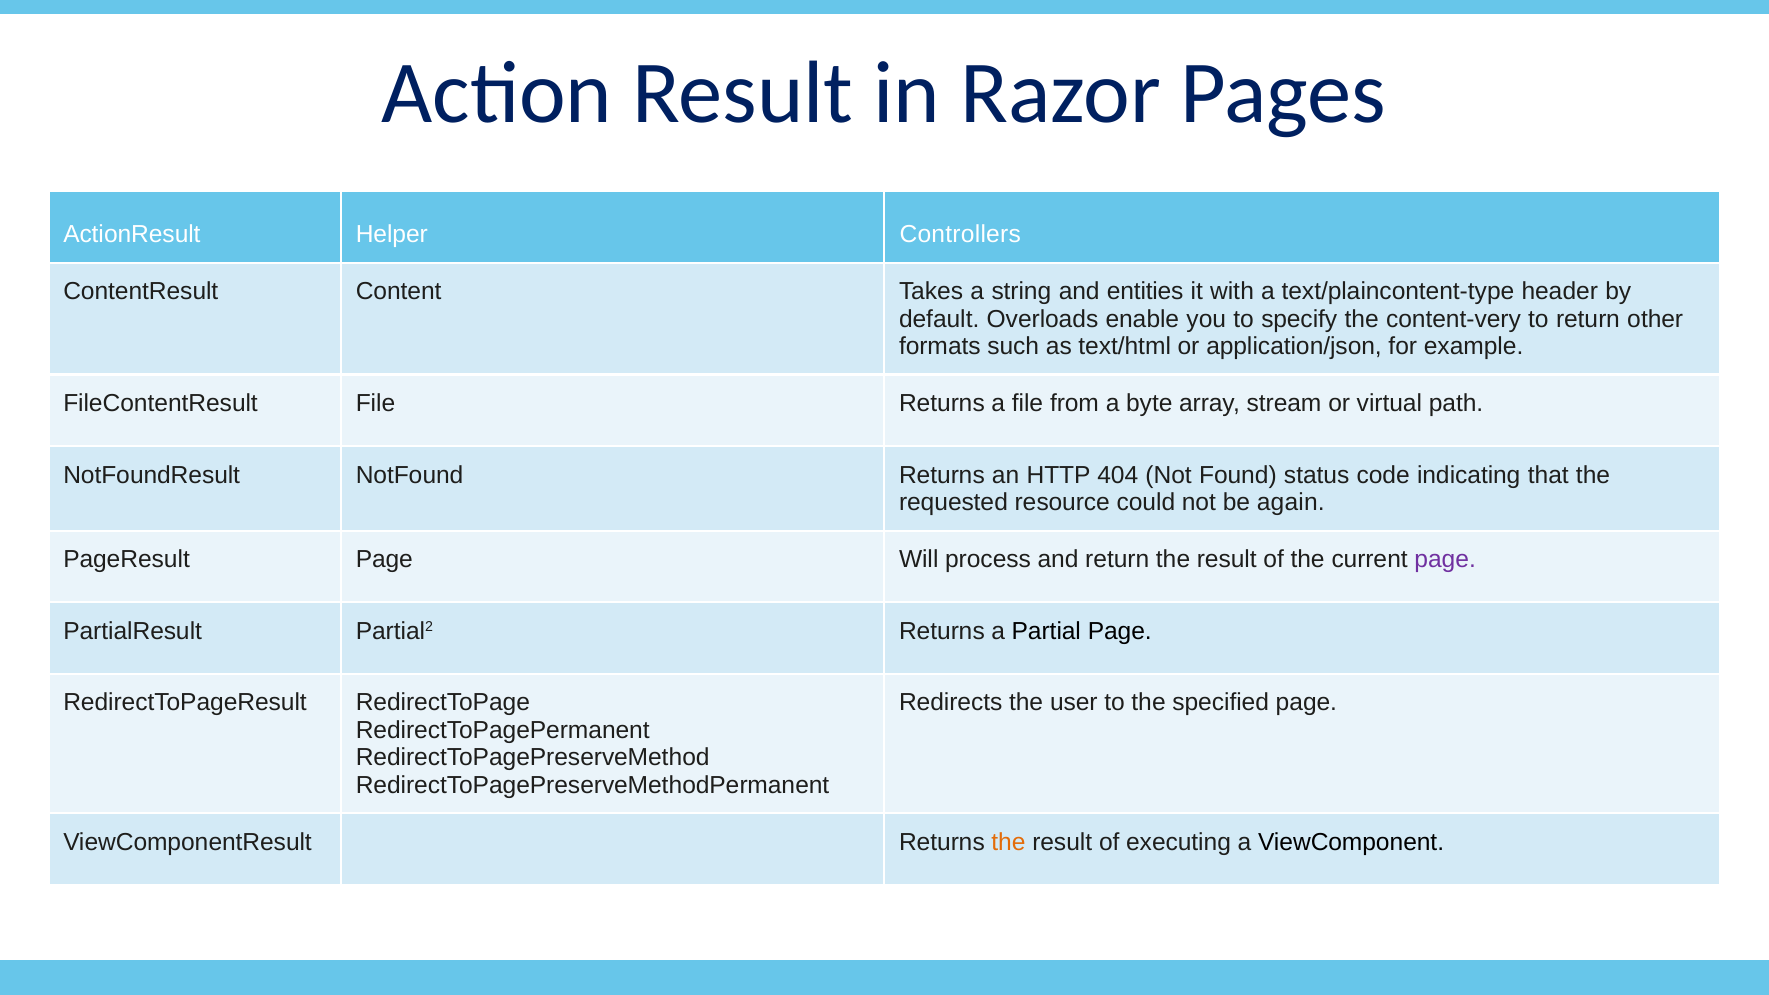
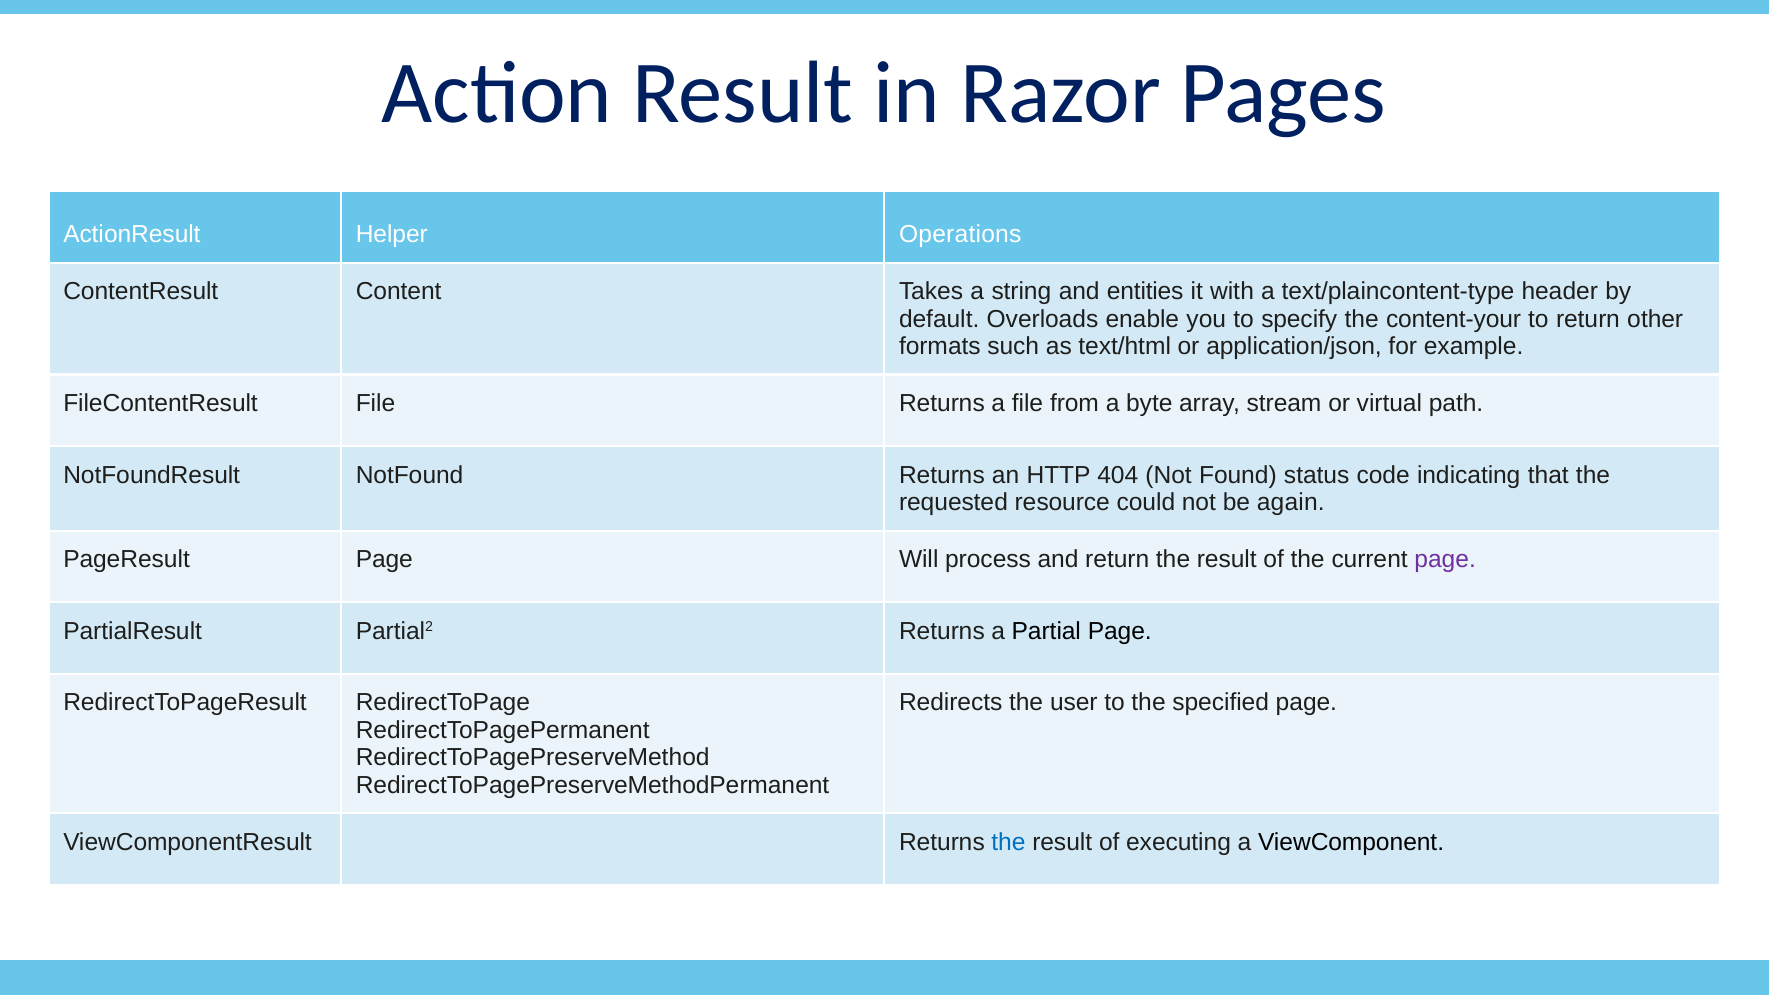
Controllers: Controllers -> Operations (960, 235)
content-very: content-very -> content-your (1454, 319)
the colour: orange -> blue (1008, 842)
